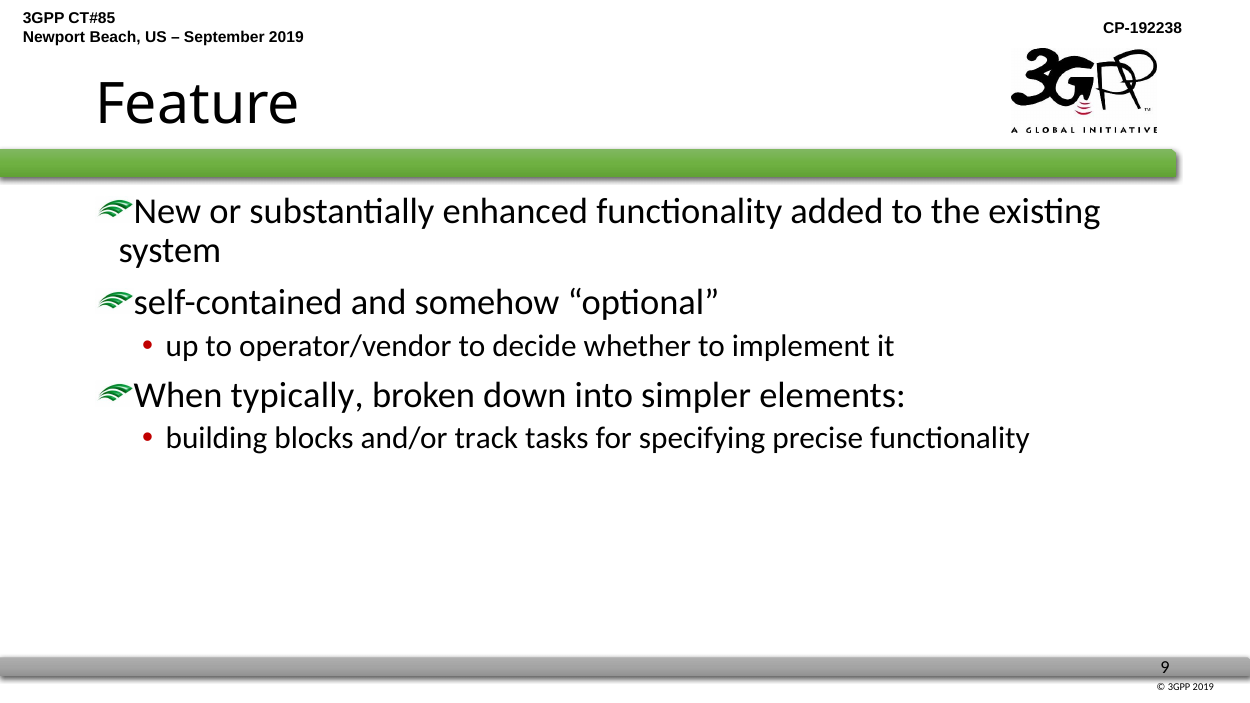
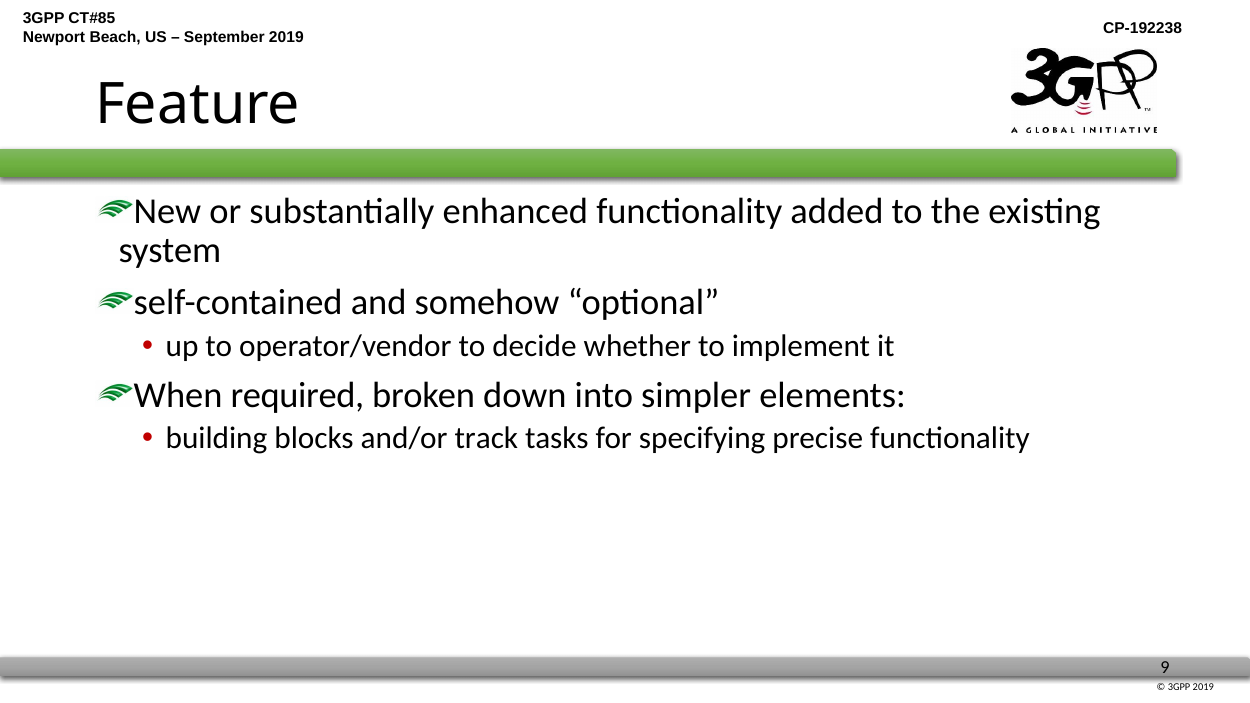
typically: typically -> required (297, 395)
